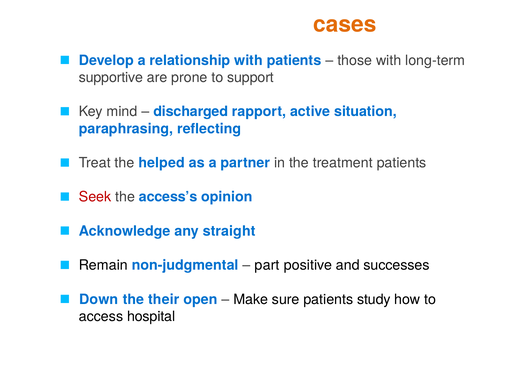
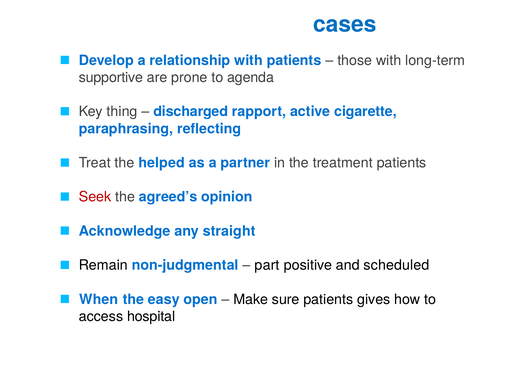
cases colour: orange -> blue (345, 24)
support: support -> agenda (251, 77)
mind: mind -> thing (122, 112)
situation: situation -> cigarette (365, 112)
access’s: access’s -> agreed’s (168, 197)
successes: successes -> scheduled (396, 265)
Down: Down -> When (99, 299)
their: their -> easy (164, 299)
study: study -> gives (374, 299)
